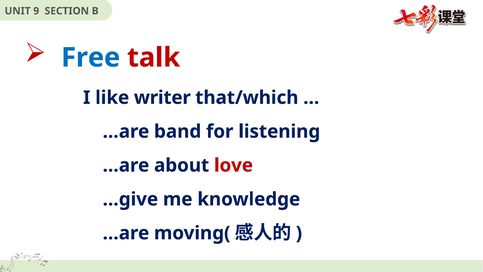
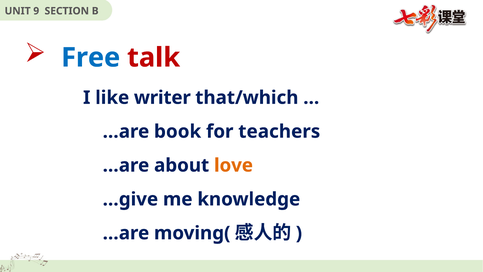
band: band -> book (178, 131)
listening: listening -> teachers (279, 131)
love colour: red -> orange (234, 165)
